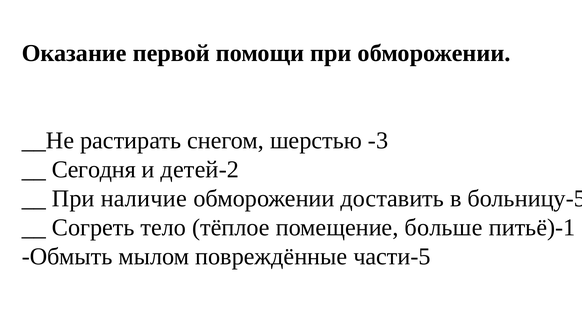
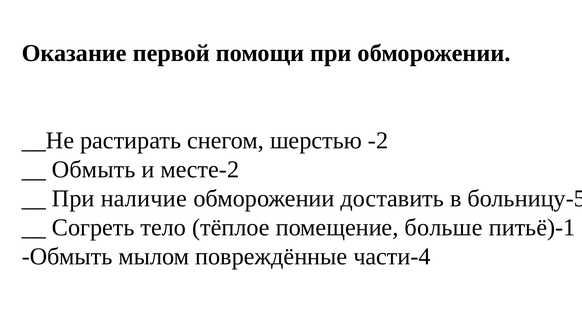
-3: -3 -> -2 (378, 141)
Сегодня: Сегодня -> Обмыть (94, 170)
детей-2: детей-2 -> месте-2 (200, 170)
части-5: части-5 -> части-4 (392, 257)
